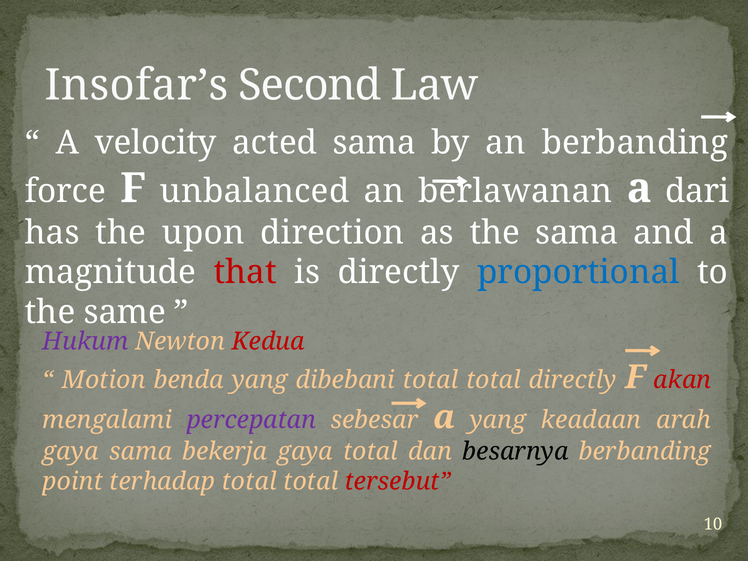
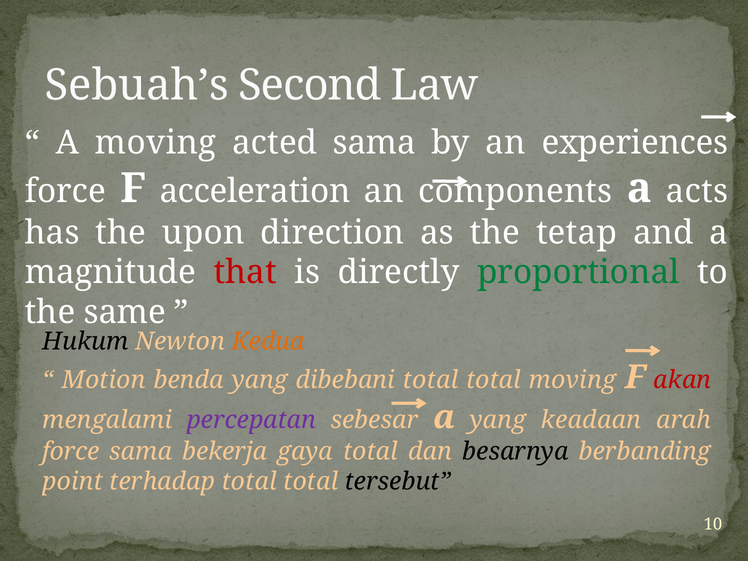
Insofar’s: Insofar’s -> Sebuah’s (137, 85)
A velocity: velocity -> moving (156, 143)
an berbanding: berbanding -> experiences (635, 143)
unbalanced: unbalanced -> acceleration (255, 191)
berlawanan: berlawanan -> components (515, 191)
dari: dari -> acts (697, 191)
the sama: sama -> tetap (577, 233)
proportional colour: blue -> green (578, 273)
Hukum colour: purple -> black (86, 342)
Kedua colour: red -> orange (268, 342)
total directly: directly -> moving (573, 380)
gaya: gaya -> force (71, 451)
tersebut colour: red -> black (398, 481)
